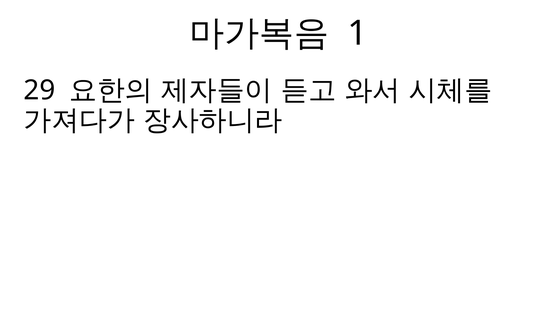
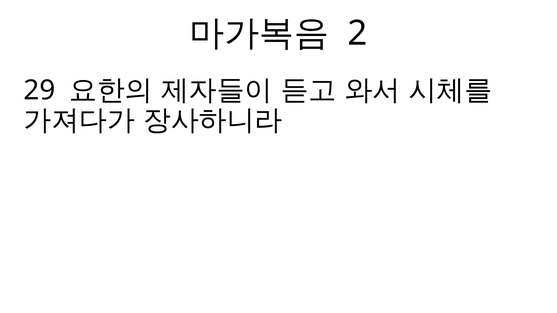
1: 1 -> 2 (357, 34)
